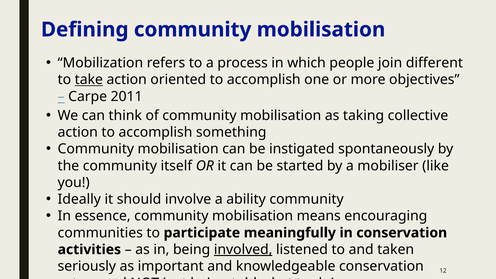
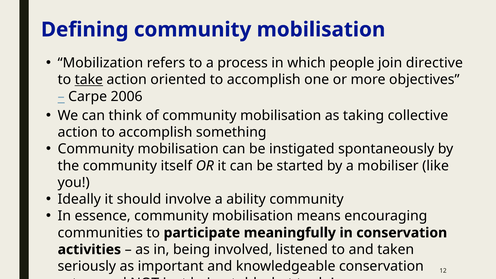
different: different -> directive (434, 63)
2011: 2011 -> 2006 (127, 96)
involved underline: present -> none (243, 250)
